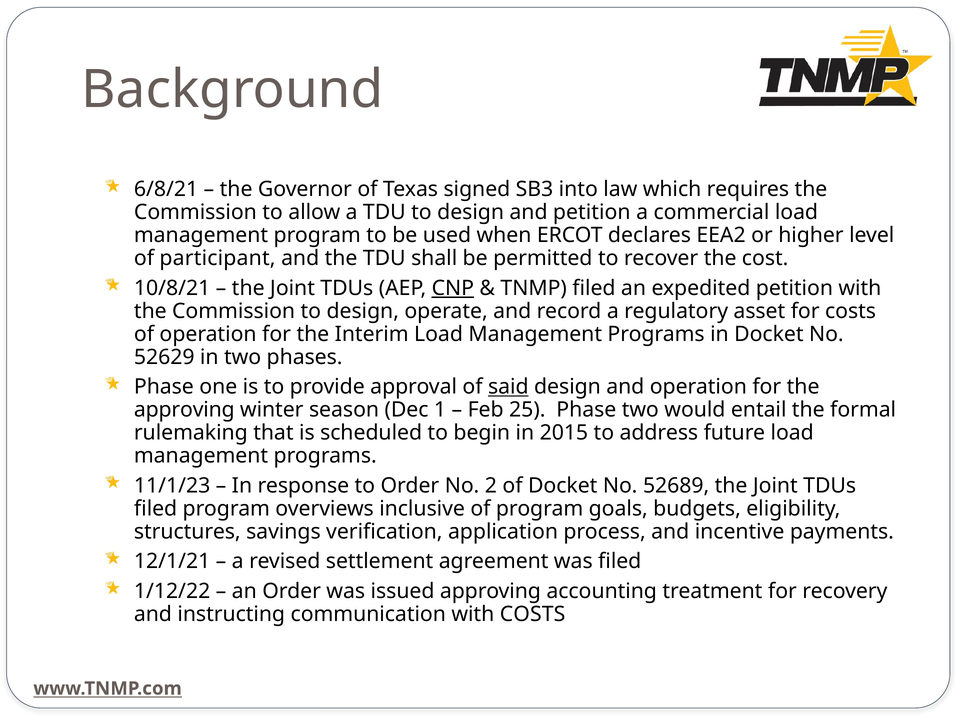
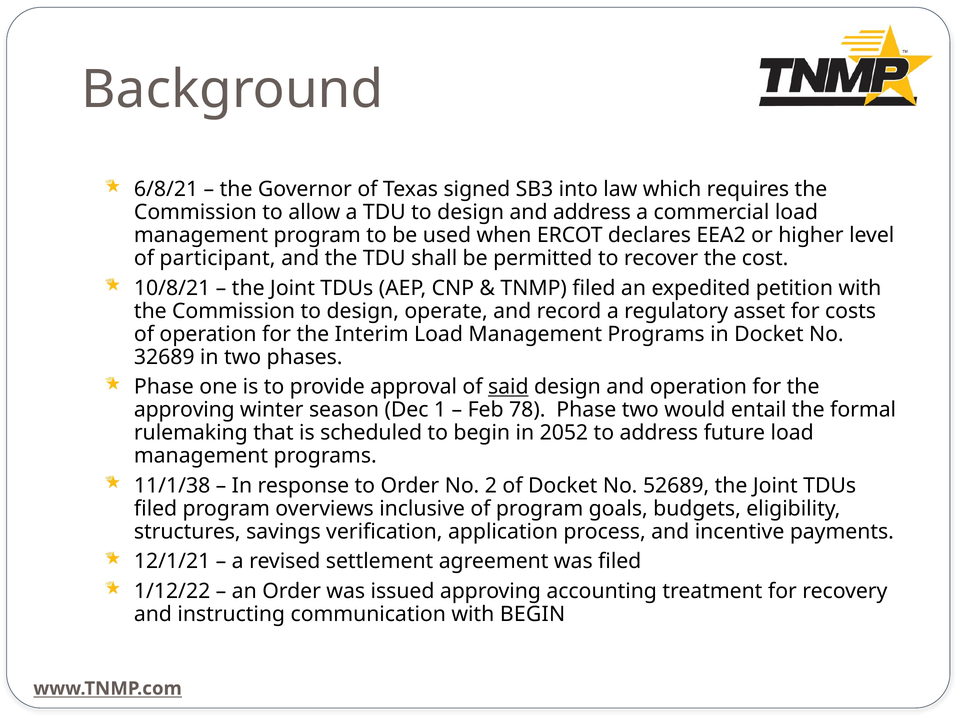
and petition: petition -> address (592, 212)
CNP underline: present -> none (453, 288)
52629: 52629 -> 32689 (164, 357)
25: 25 -> 78 (527, 410)
2015: 2015 -> 2052 (564, 433)
11/1/23: 11/1/23 -> 11/1/38 (172, 486)
with COSTS: COSTS -> BEGIN (533, 614)
